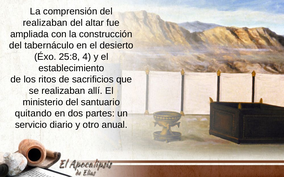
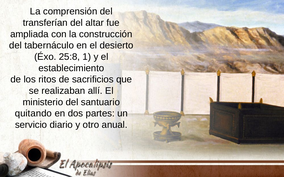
realizaban: realizaban -> transferían (45, 23)
4: 4 -> 1 (87, 57)
